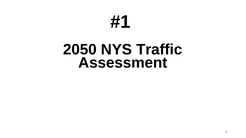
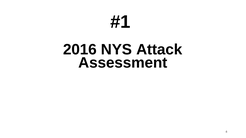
2050: 2050 -> 2016 (80, 50)
Traffic: Traffic -> Attack (159, 50)
